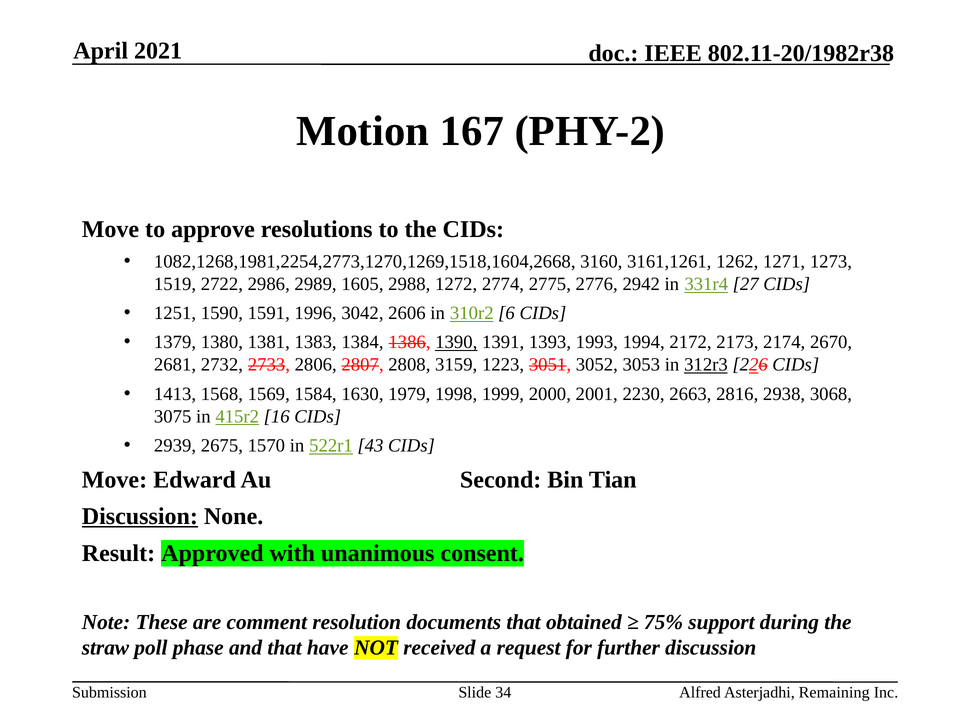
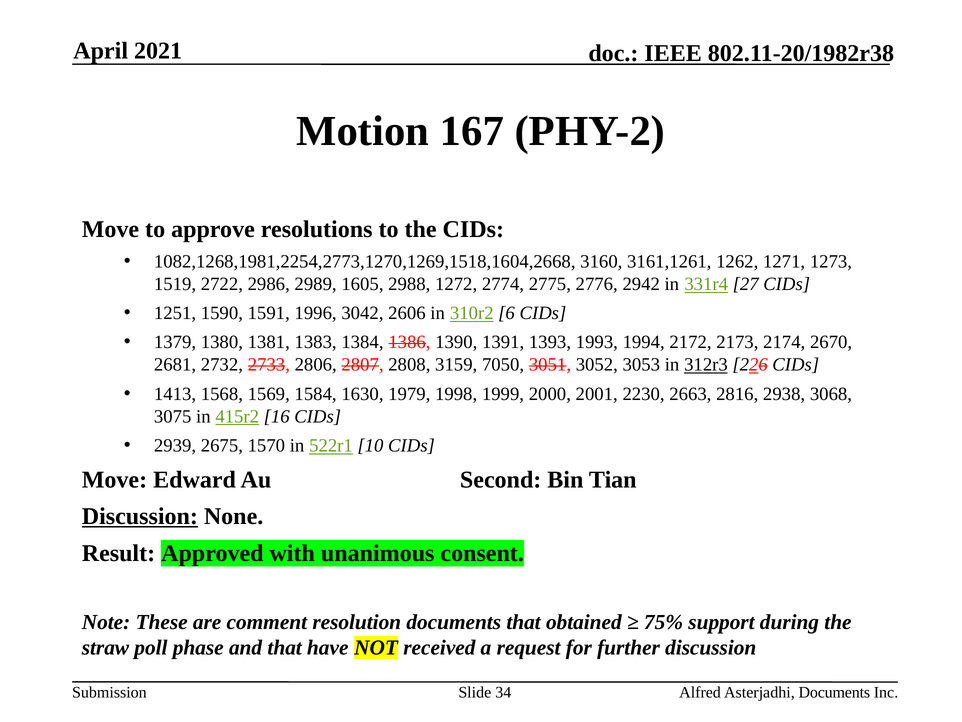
1390 underline: present -> none (456, 342)
1223: 1223 -> 7050 (503, 364)
43: 43 -> 10 (370, 445)
Asterjadhi Remaining: Remaining -> Documents (834, 692)
